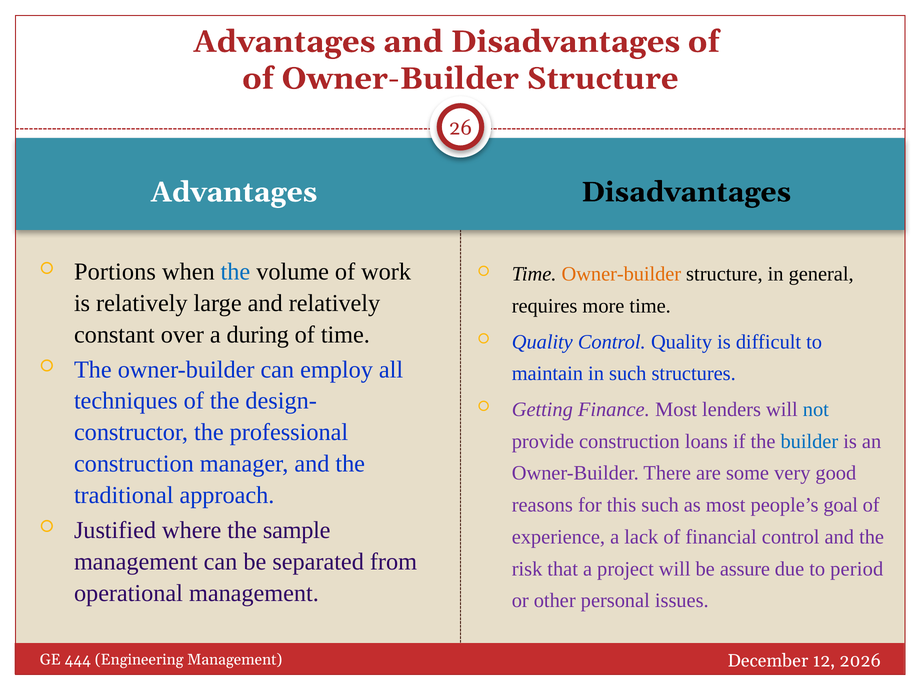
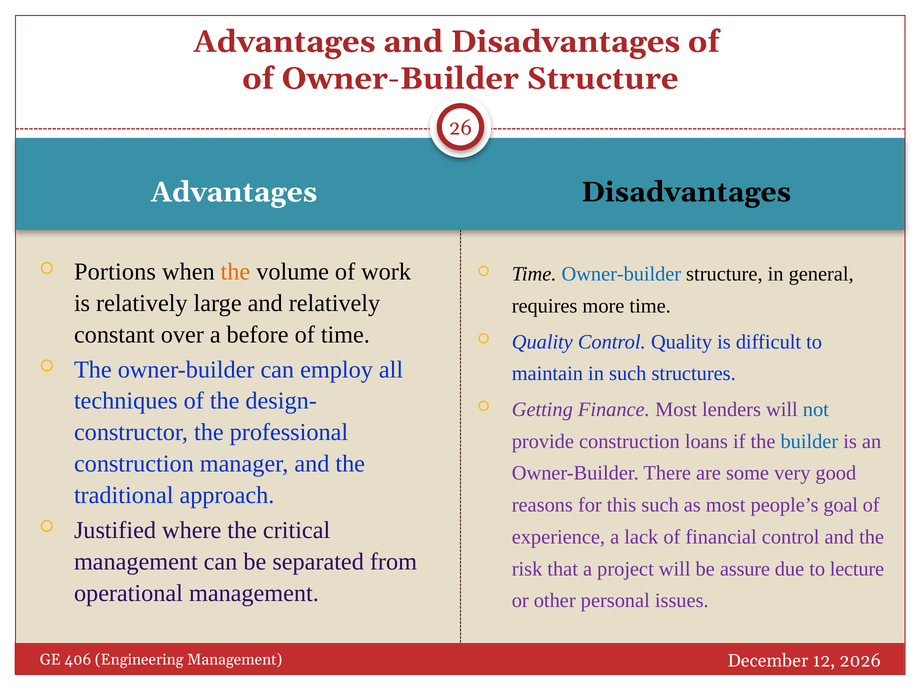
the colour: blue -> orange (235, 272)
Owner-builder colour: orange -> blue (621, 275)
during: during -> before (258, 335)
sample: sample -> critical (297, 531)
period: period -> lecture (857, 569)
444: 444 -> 406 (78, 660)
